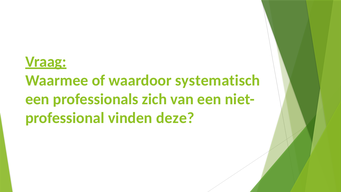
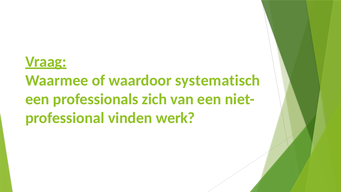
deze: deze -> werk (175, 118)
